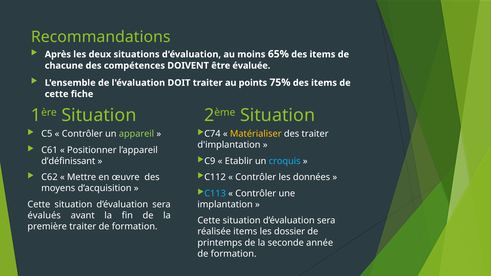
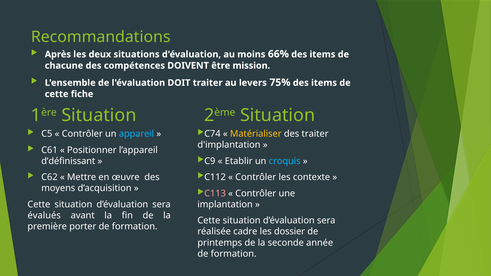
65%: 65% -> 66% (278, 54)
évaluée: évaluée -> mission (251, 66)
points: points -> levers (253, 83)
appareil colour: light green -> light blue (136, 134)
données: données -> contexte (312, 177)
C113 colour: light blue -> pink (215, 194)
première traiter: traiter -> porter (83, 227)
réalisée items: items -> cadre (245, 232)
